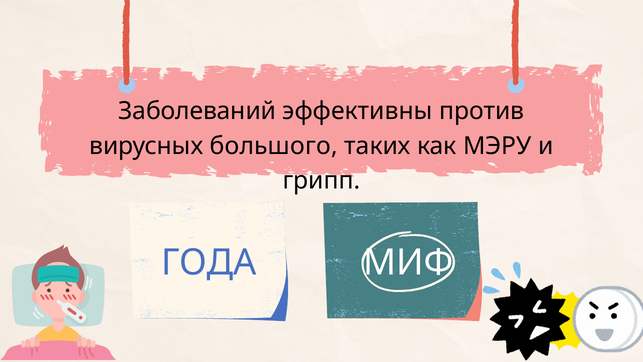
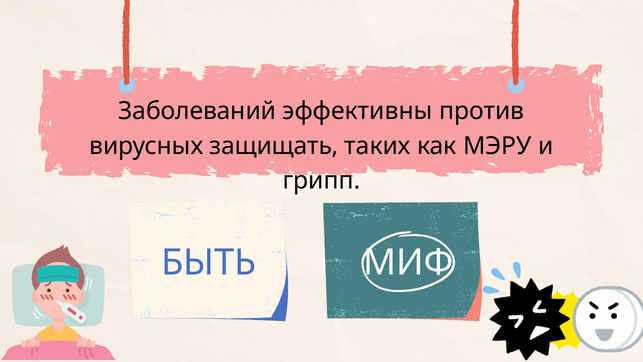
большого: большого -> защищать (274, 146)
ГОДА: ГОДА -> БЫТЬ (209, 262)
